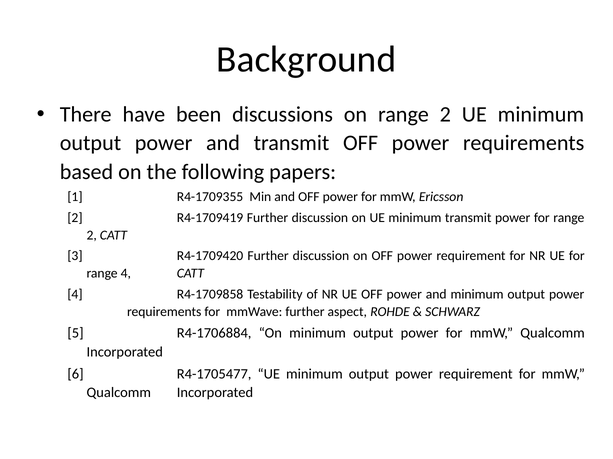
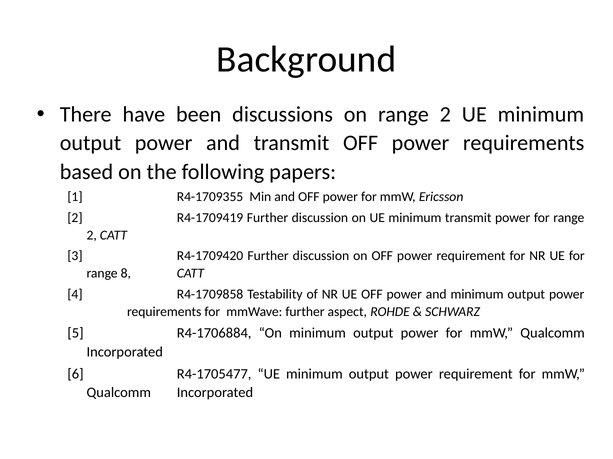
range 4: 4 -> 8 (126, 274)
